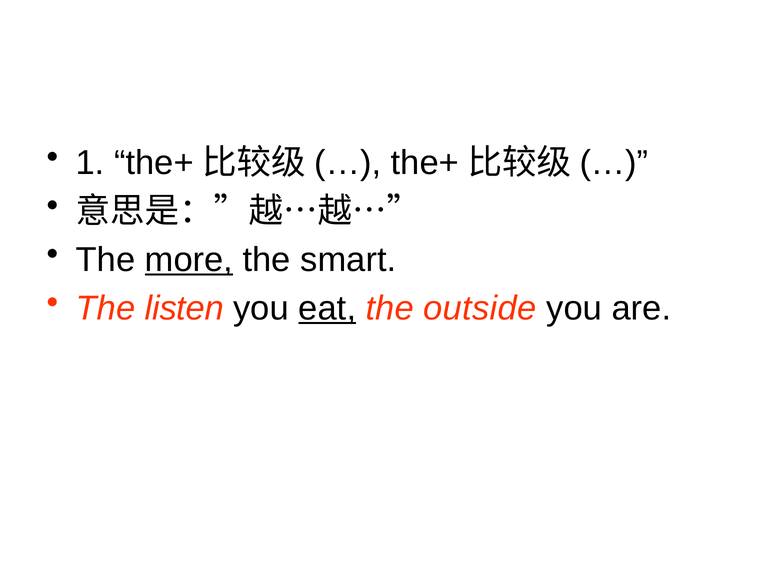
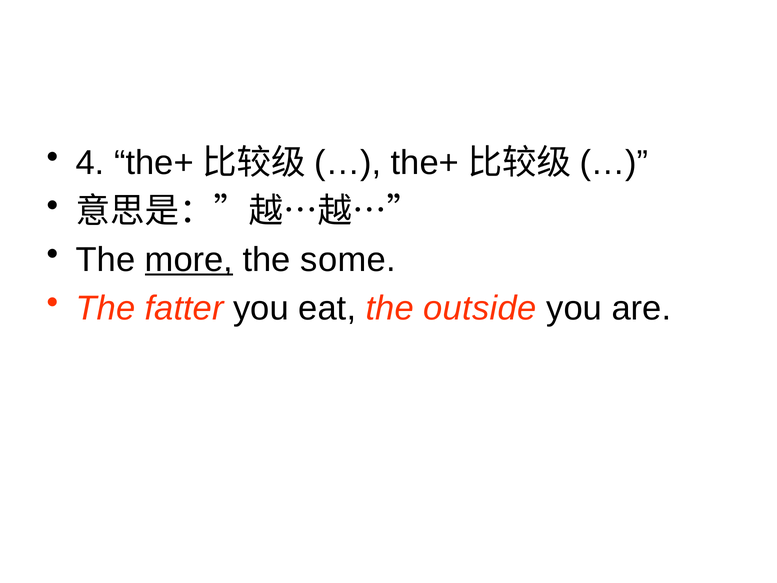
1: 1 -> 4 (90, 163)
smart: smart -> some (348, 260)
listen: listen -> fatter (184, 308)
eat underline: present -> none (327, 308)
